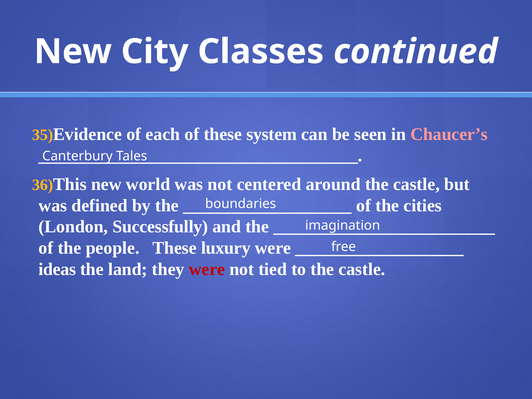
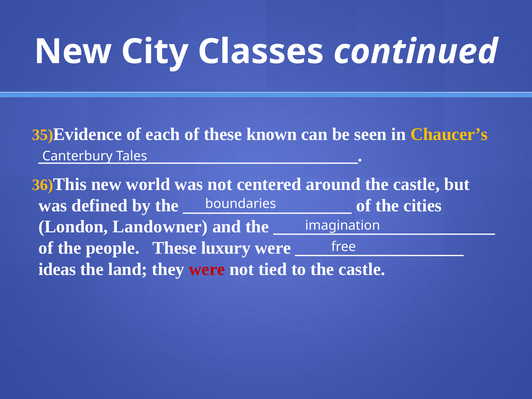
system: system -> known (272, 134)
Chaucer’s colour: pink -> yellow (449, 134)
Successfully: Successfully -> Landowner (160, 227)
